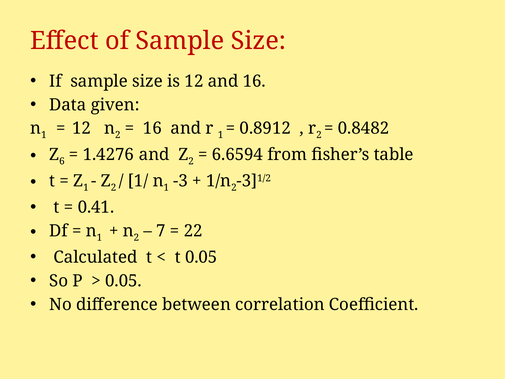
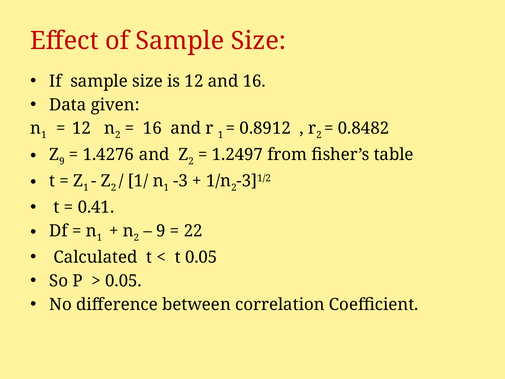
6: 6 -> 9 (62, 161)
6.6594: 6.6594 -> 1.2497 (237, 155)
7: 7 -> 9 (161, 231)
